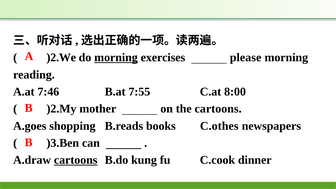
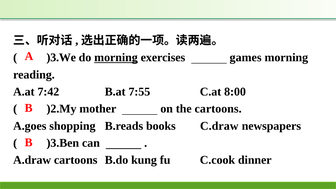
)2.We: )2.We -> )3.We (61, 58)
please: please -> games (246, 58)
7:46: 7:46 -> 7:42 (48, 92)
C.othes: C.othes -> C.draw (219, 126)
cartoons underline: present -> none (76, 160)
